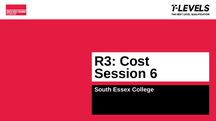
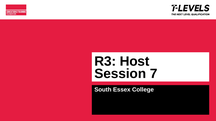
Cost: Cost -> Host (135, 62)
6: 6 -> 7 (154, 74)
